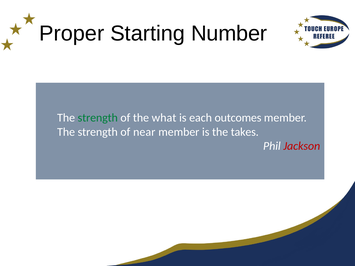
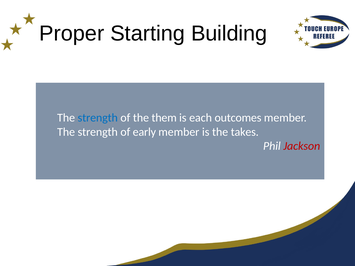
Number: Number -> Building (229, 33)
strength colour: green -> blue (98, 118)
what: what -> them (164, 118)
near: near -> early (144, 132)
